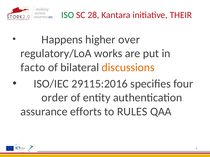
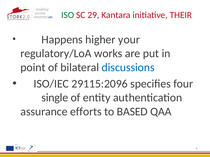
28: 28 -> 29 (93, 15)
over: over -> your (129, 40)
facto: facto -> point (33, 68)
discussions colour: orange -> blue (128, 68)
29115:2016: 29115:2016 -> 29115:2096 (100, 84)
order: order -> single (55, 98)
RULES: RULES -> BASED (132, 112)
